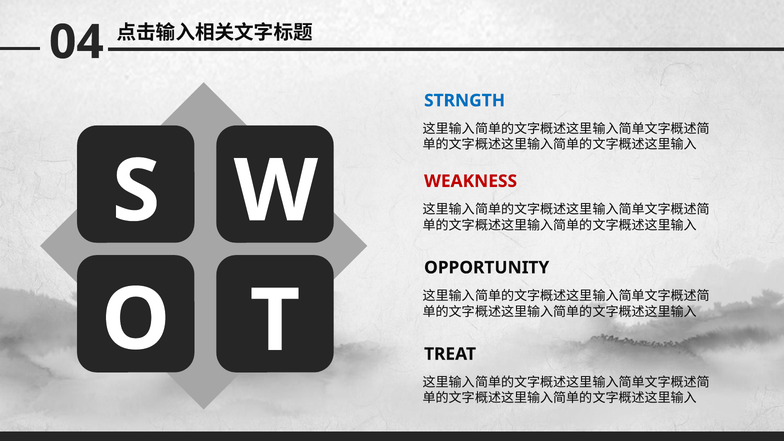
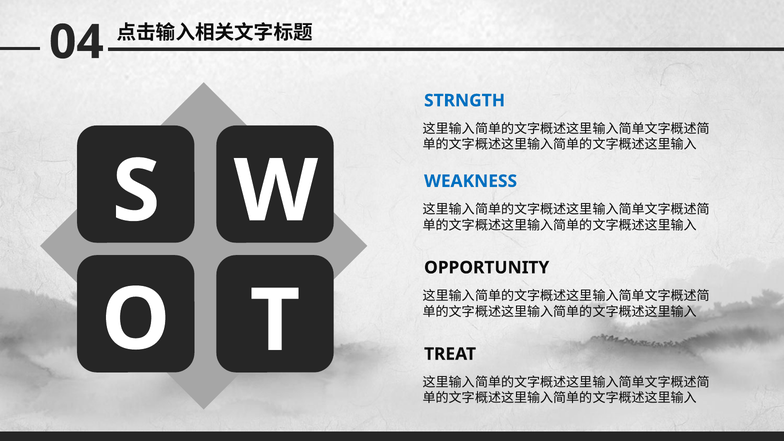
WEAKNESS colour: red -> blue (471, 181)
